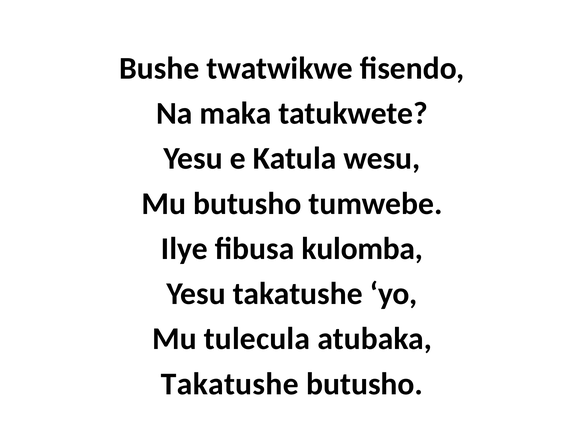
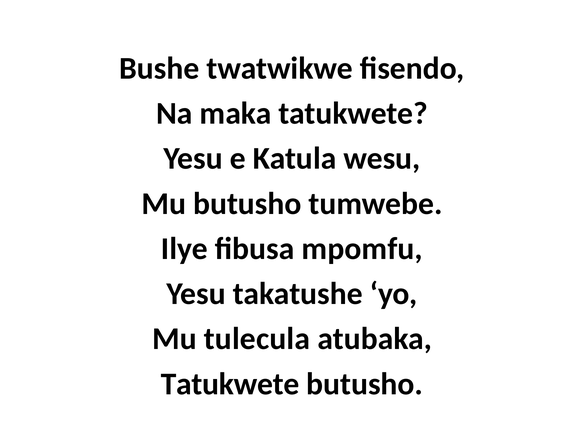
kulomba: kulomba -> mpomfu (362, 249)
Takatushe: Takatushe -> Tatukwete (230, 384)
